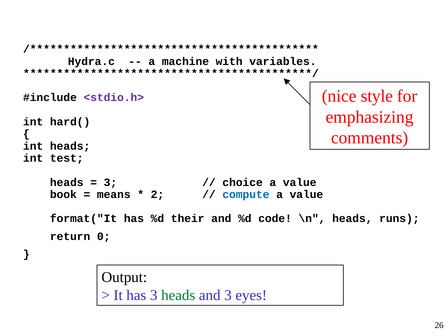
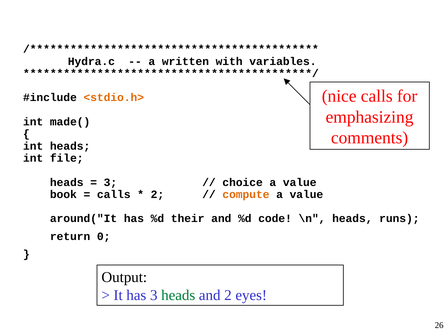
machine: machine -> written (185, 61)
nice style: style -> calls (377, 96)
<stdio.h> colour: purple -> orange (114, 98)
hard(: hard( -> made( (70, 122)
test: test -> file (67, 158)
means: means -> calls (114, 194)
compute colour: blue -> orange (246, 194)
format("It: format("It -> around("It (84, 219)
and 3: 3 -> 2 (228, 295)
